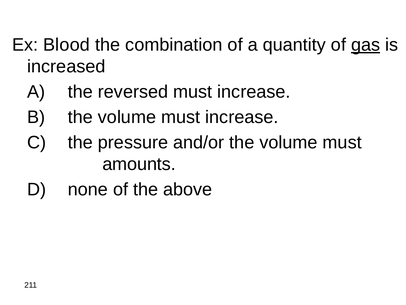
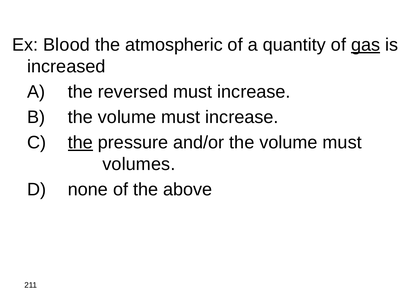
combination: combination -> atmospheric (174, 45)
the underline: none -> present (80, 142)
amounts: amounts -> volumes (139, 164)
